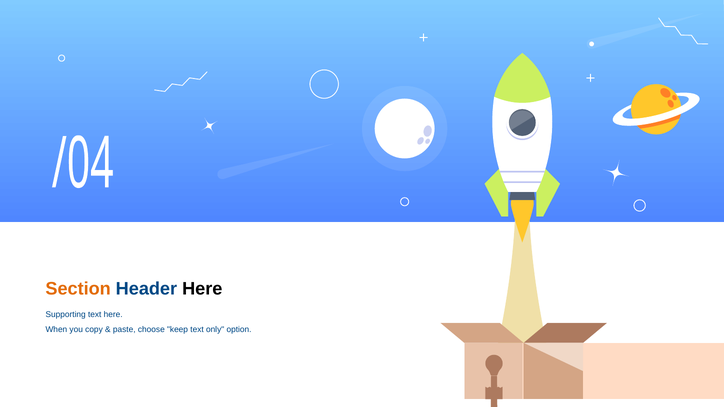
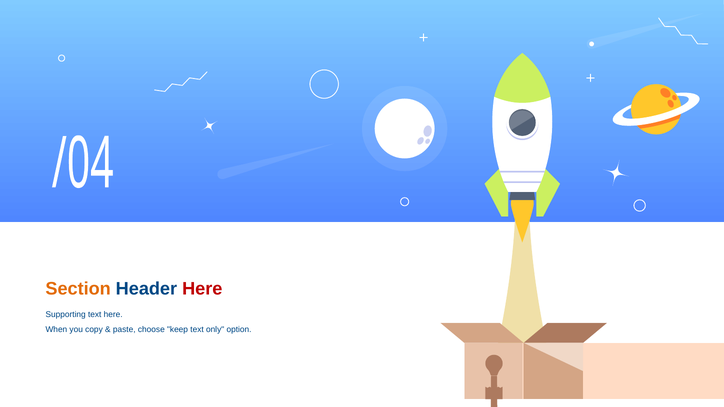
Here colour: black -> red (202, 289)
